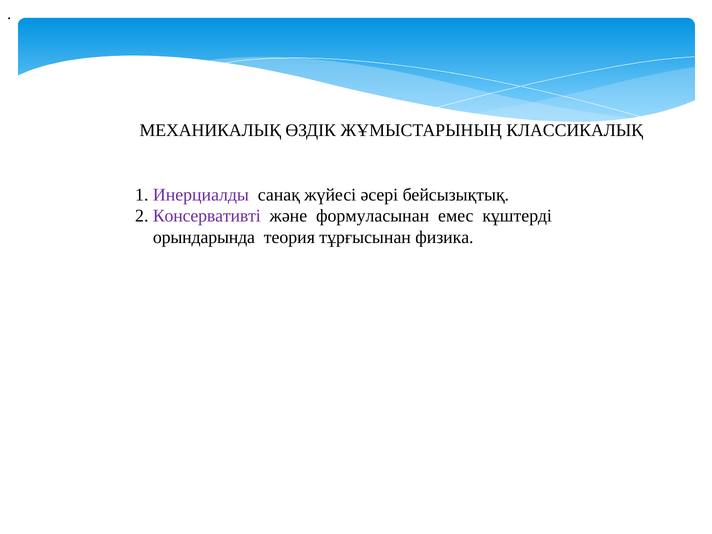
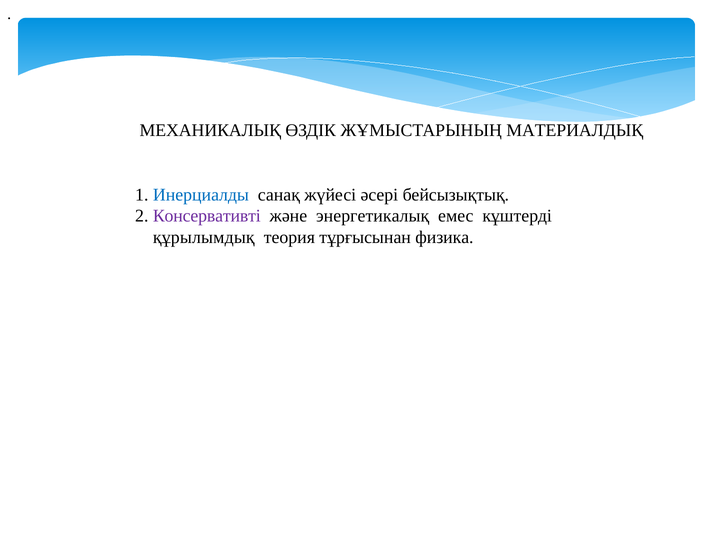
КЛАССИКАЛЫҚ: КЛАССИКАЛЫҚ -> МАТЕРИАЛДЫҚ (575, 131)
Инерциалды colour: purple -> blue (201, 195)
формуласынан: формуласынан -> энергетикалық (373, 216)
орындарында: орындарында -> құрылымдық (204, 237)
